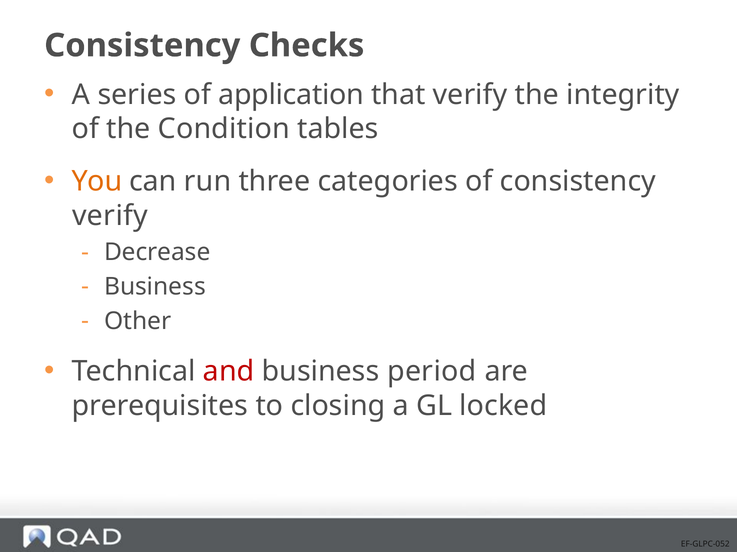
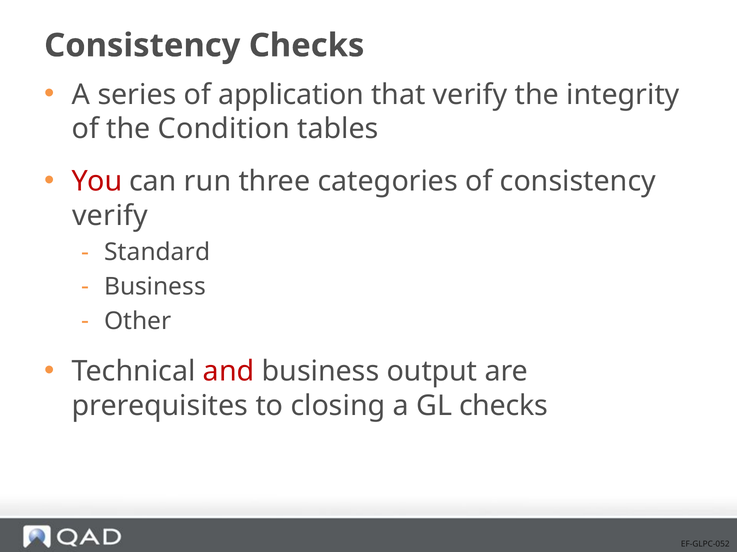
You colour: orange -> red (97, 182)
Decrease: Decrease -> Standard (157, 253)
period: period -> output (432, 372)
GL locked: locked -> checks (504, 406)
